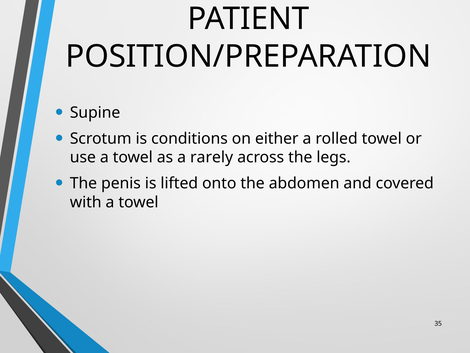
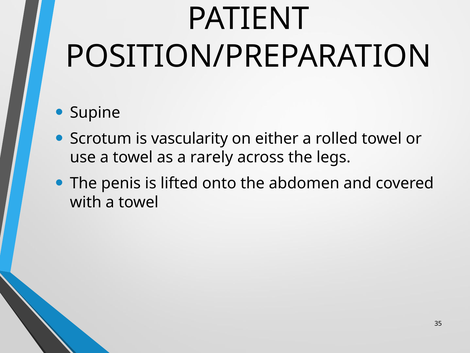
conditions: conditions -> vascularity (190, 138)
